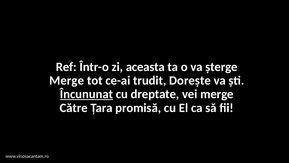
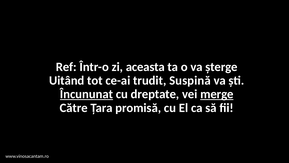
Merge: Merge -> Uitând (67, 80)
Dorește: Dorește -> Suspină (190, 80)
merge underline: none -> present (217, 94)
